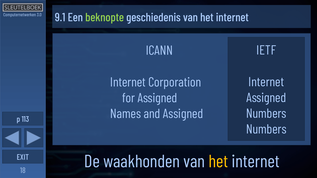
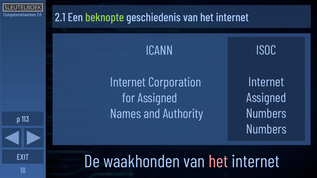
9.1: 9.1 -> 2.1 (60, 17)
IETF: IETF -> ISOC (266, 50)
and Assigned: Assigned -> Authority (183, 114)
het colour: yellow -> pink (218, 162)
